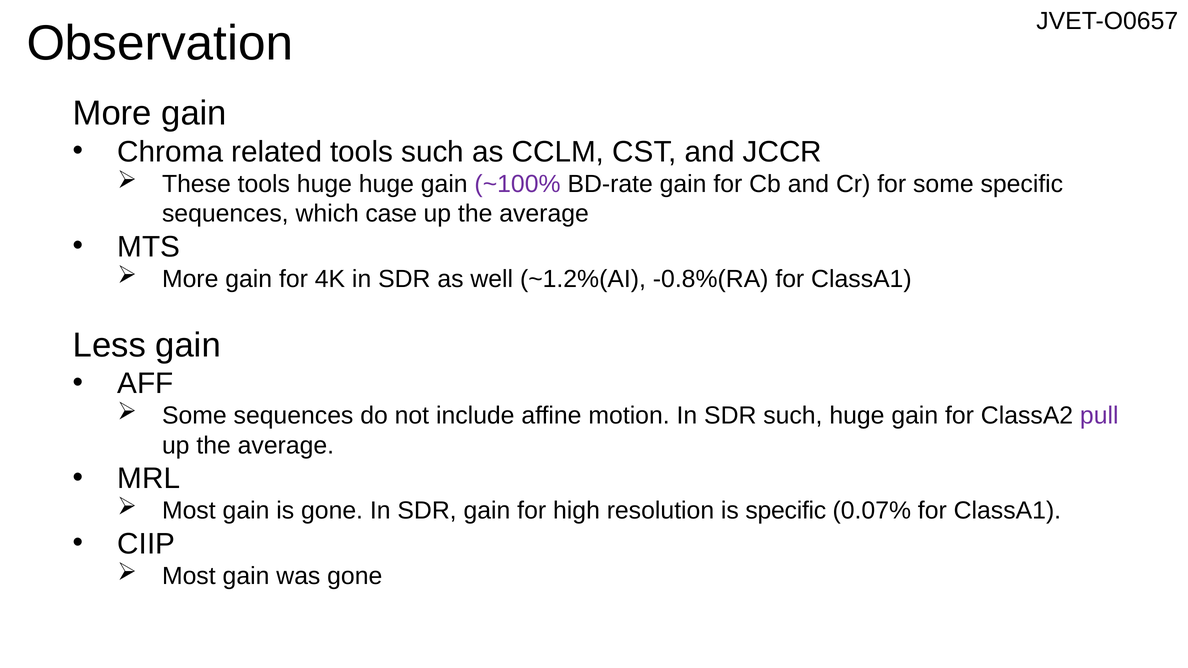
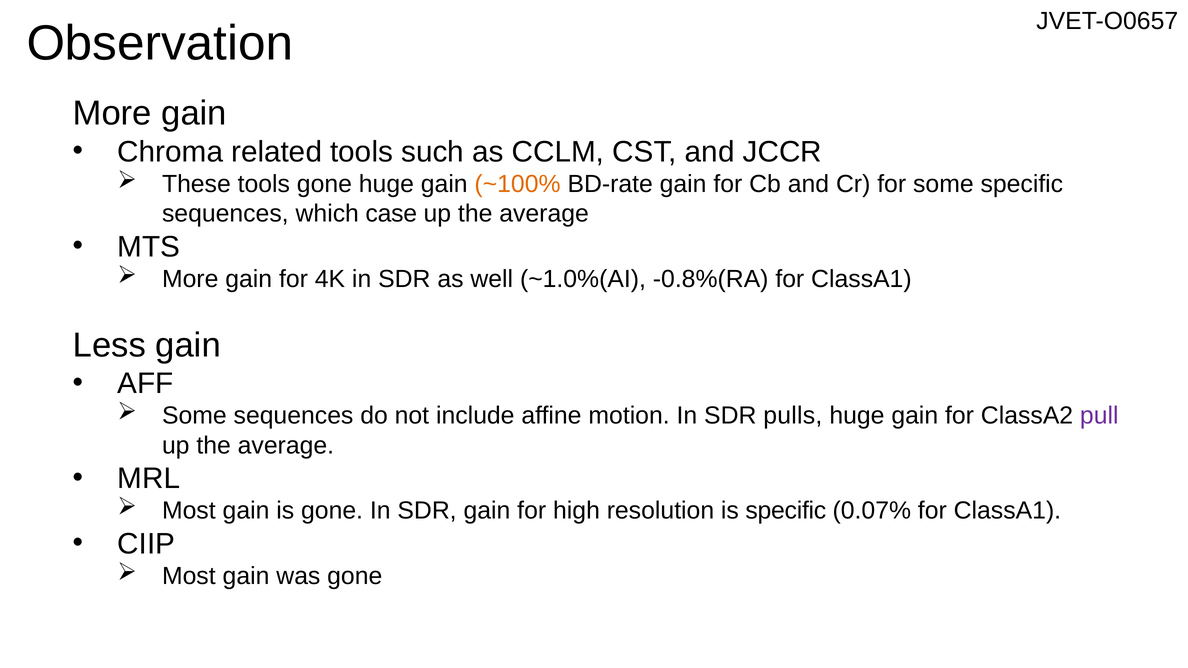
tools huge: huge -> gone (324, 184)
~100% colour: purple -> orange (518, 184)
~1.2%(AI: ~1.2%(AI -> ~1.0%(AI (583, 279)
SDR such: such -> pulls (793, 416)
